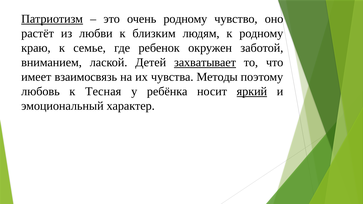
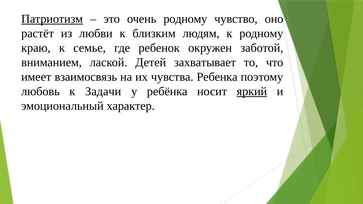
захватывает underline: present -> none (205, 62)
Методы: Методы -> Ребенка (217, 77)
Тесная: Тесная -> Задачи (103, 91)
